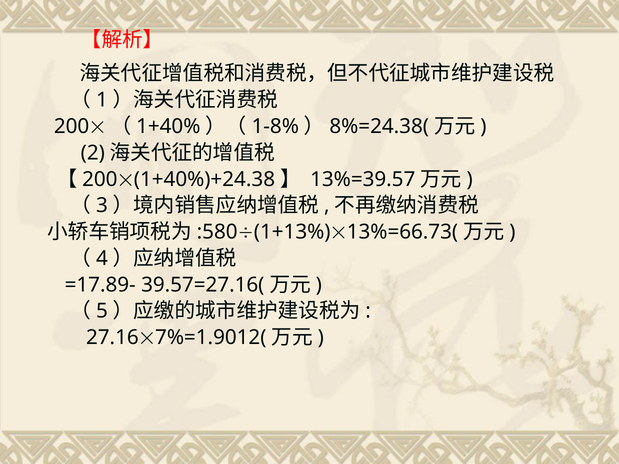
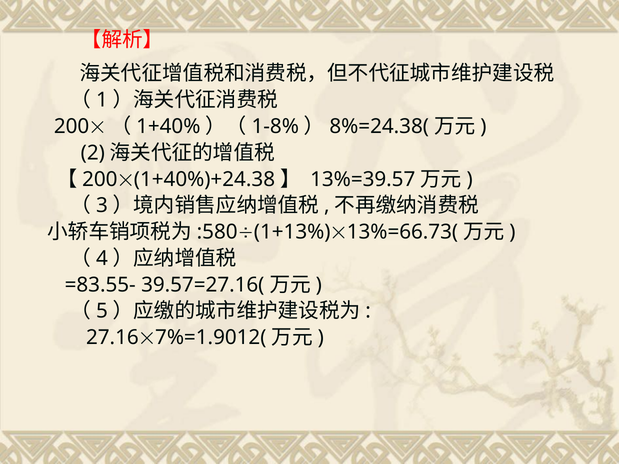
=17.89-: =17.89- -> =83.55- (100, 285)
